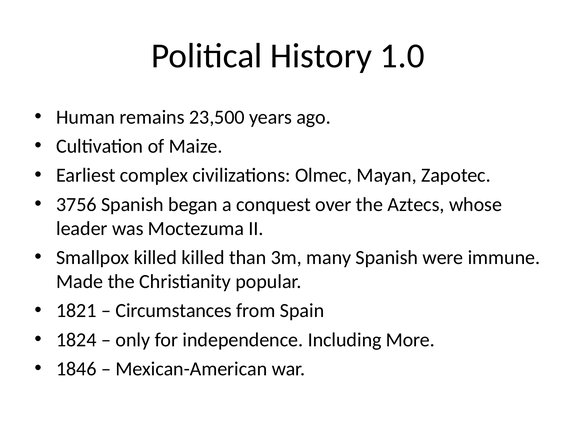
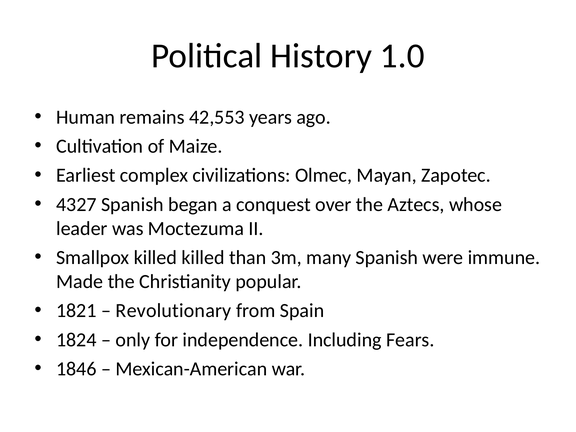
23,500: 23,500 -> 42,553 (217, 117)
3756: 3756 -> 4327 (76, 204)
Circumstances: Circumstances -> Revolutionary (173, 311)
More: More -> Fears (410, 340)
